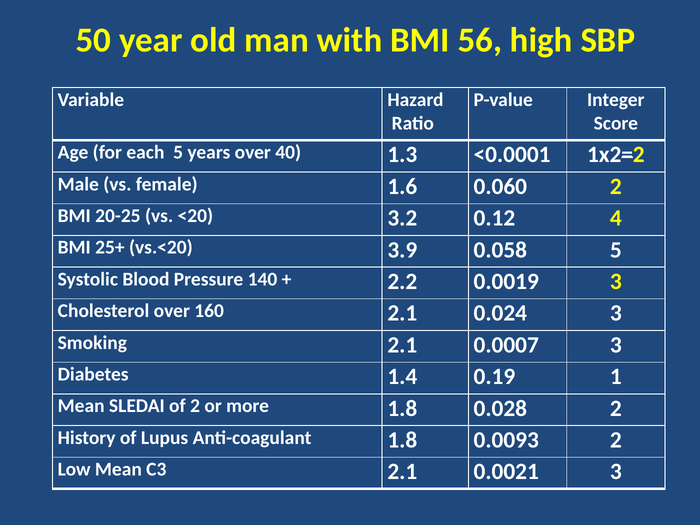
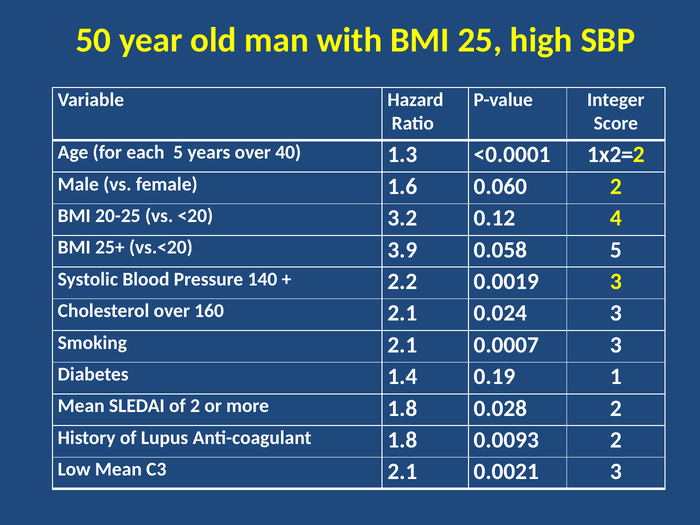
56: 56 -> 25 (480, 40)
